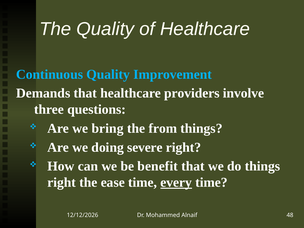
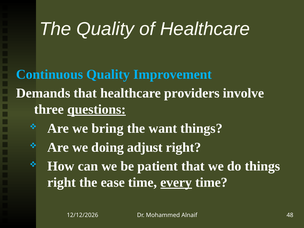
questions underline: none -> present (97, 109)
from: from -> want (163, 128)
severe: severe -> adjust (145, 147)
benefit: benefit -> patient (158, 166)
